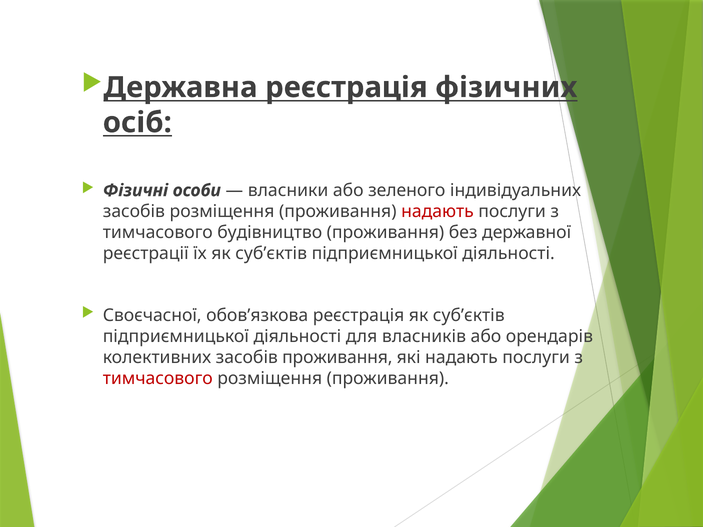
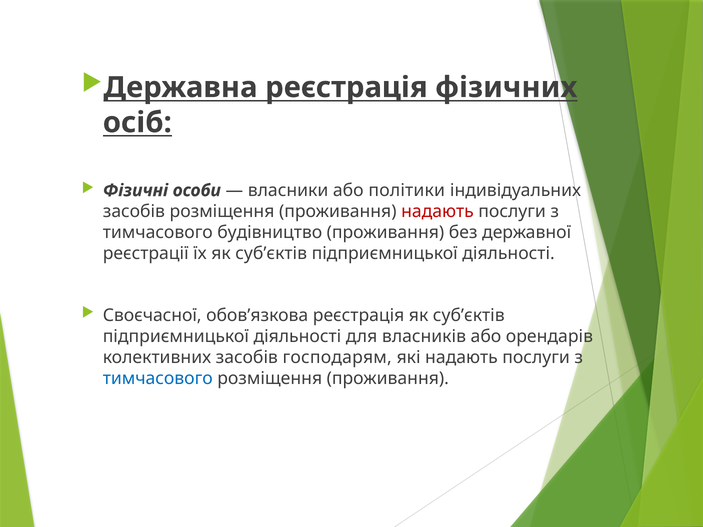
зеленого: зеленого -> політики (407, 191)
засобів проживання: проживання -> господарям (337, 358)
тимчасового colour: red -> blue (158, 379)
